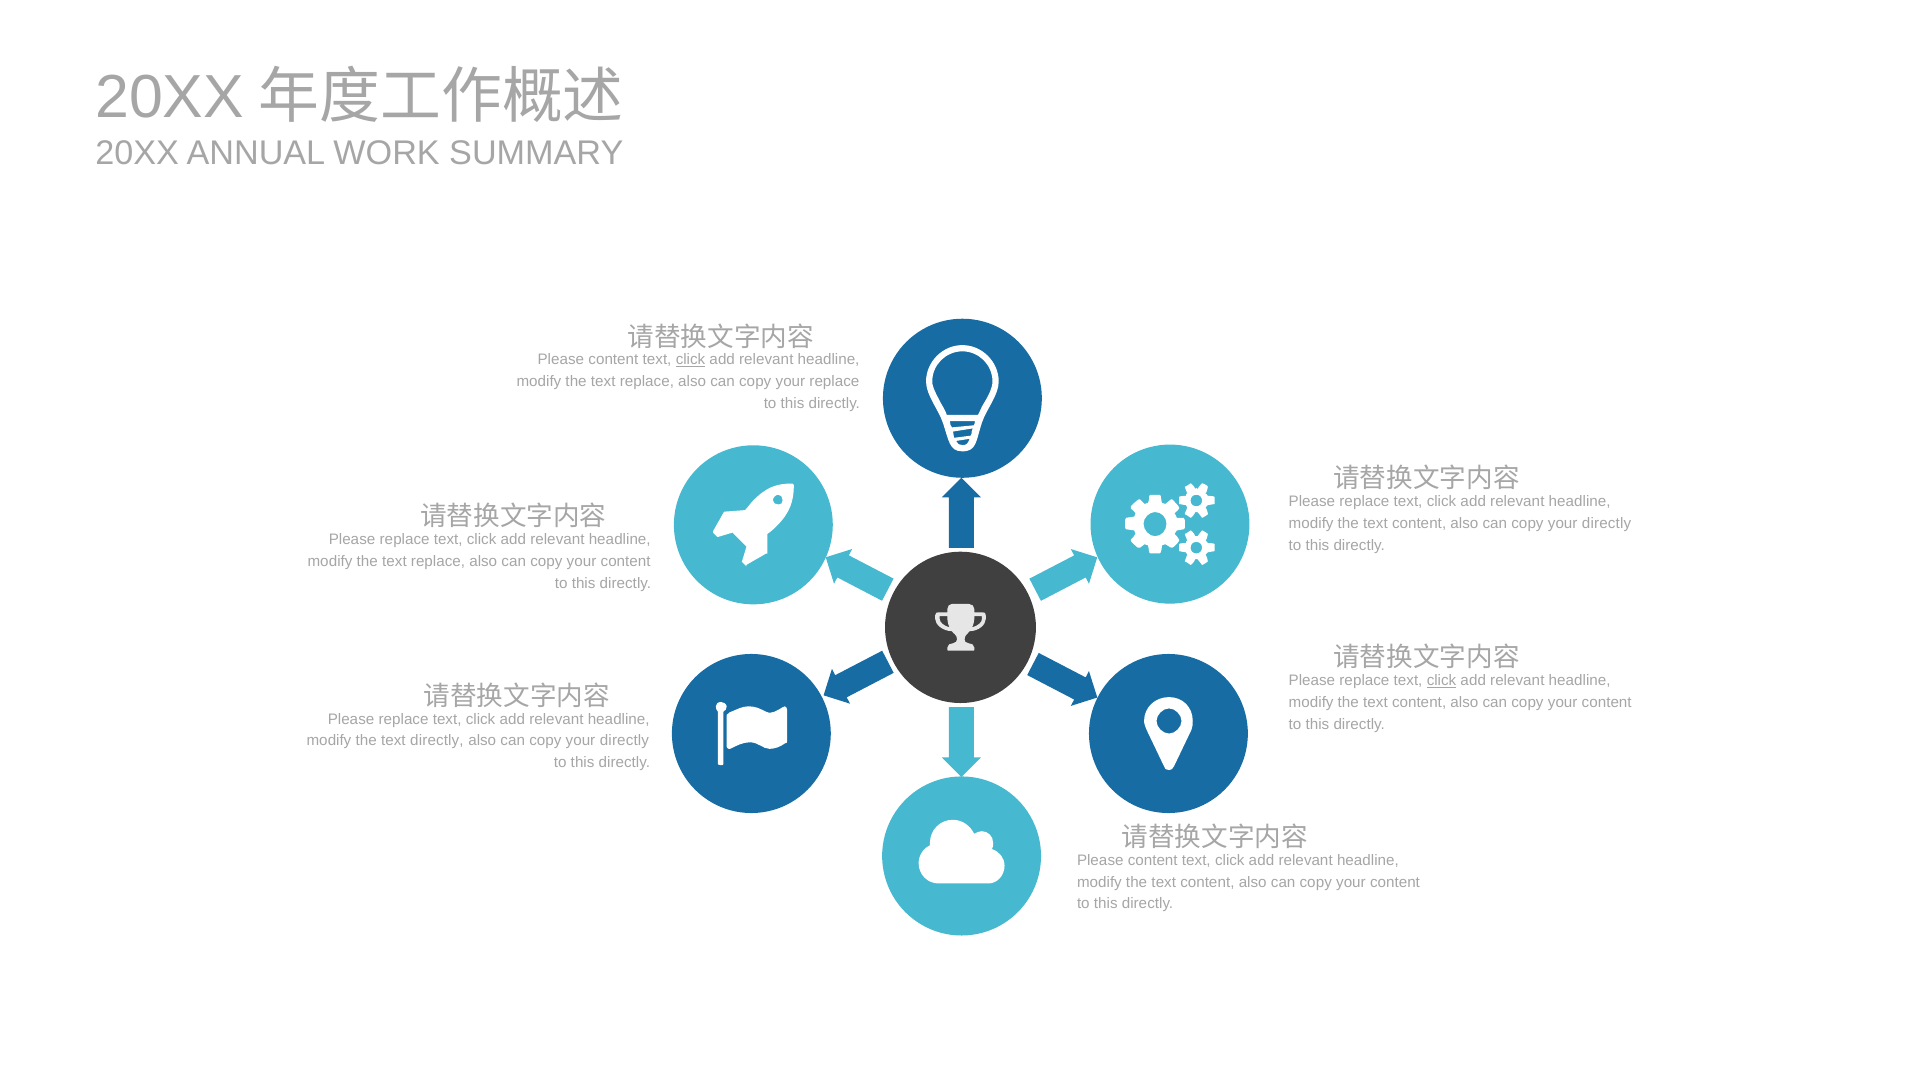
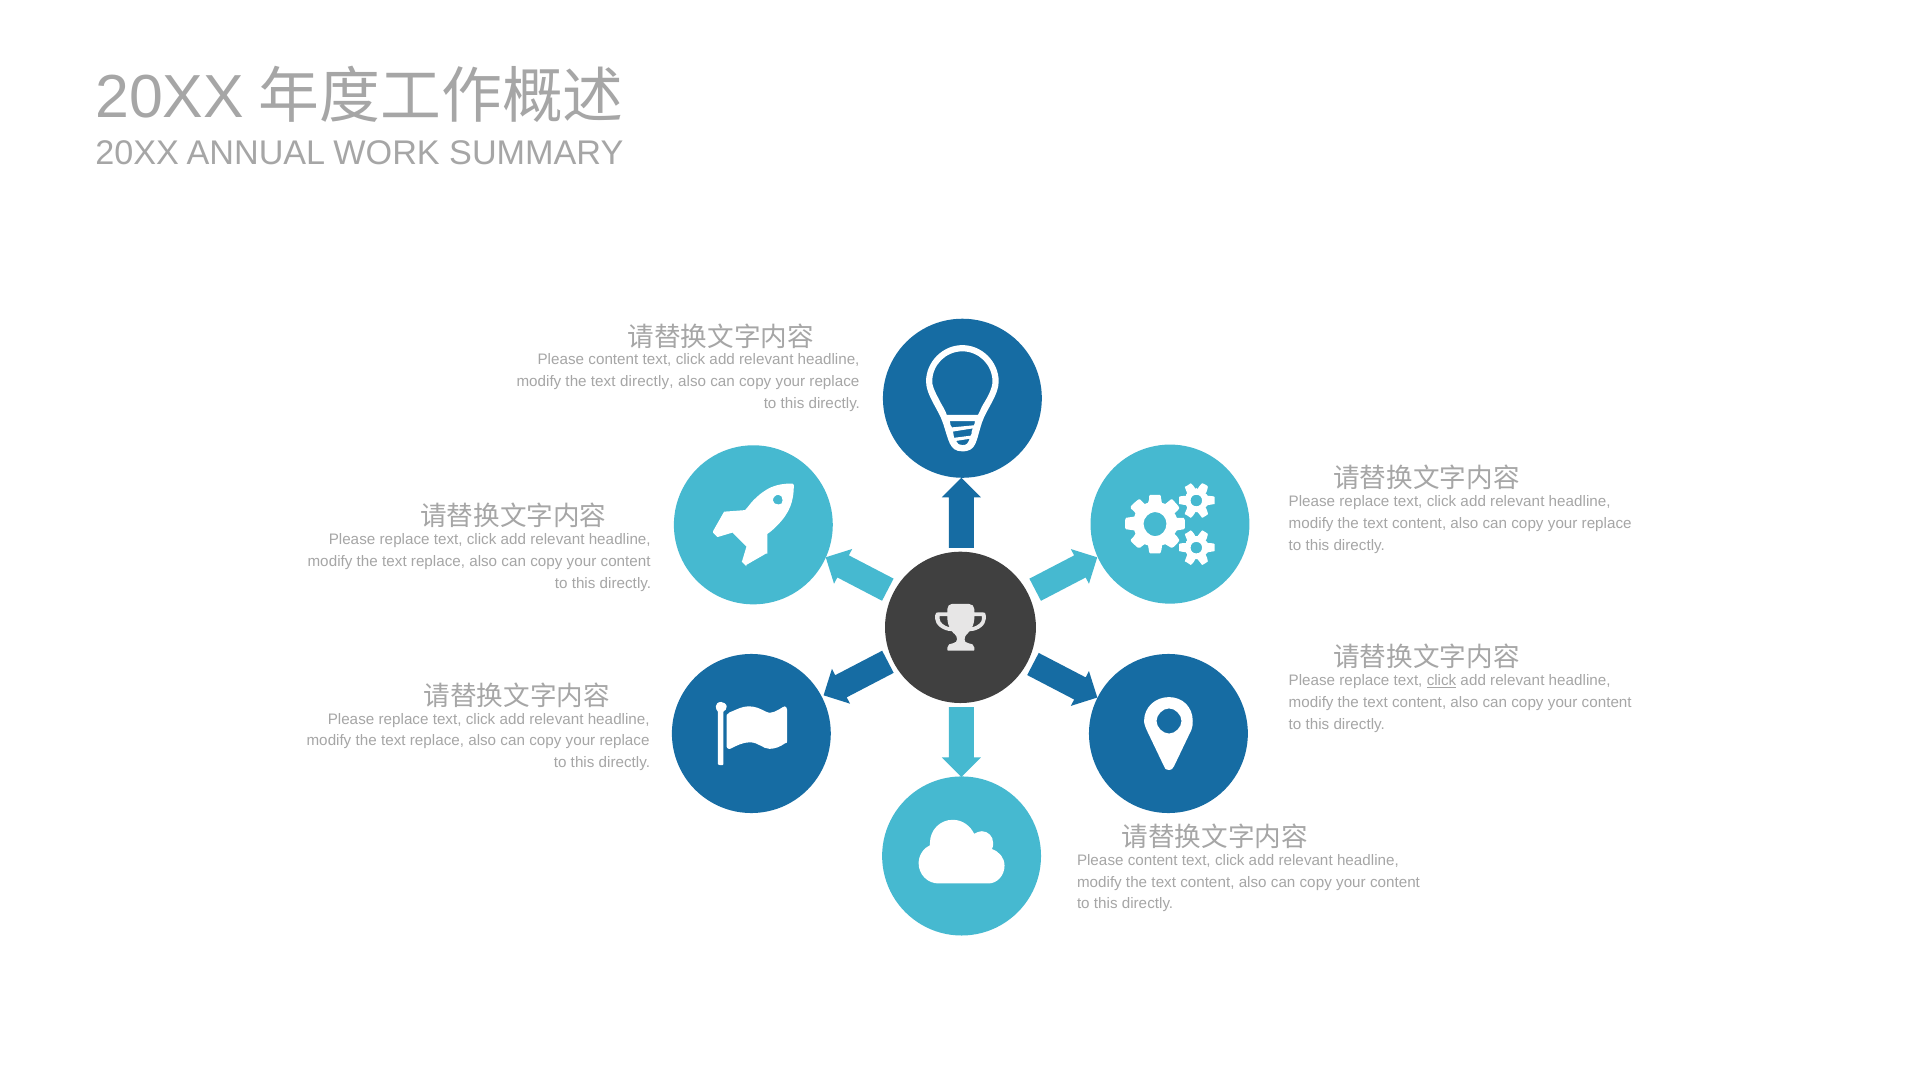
click underline: present -> none (690, 360)
replace: replace -> directly (647, 382)
directly: directly -> replace (1607, 523)
directly: directly -> replace (437, 741)
directly: directly -> replace (625, 741)
